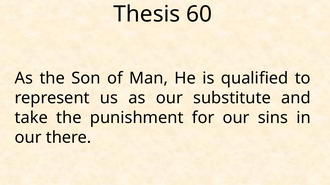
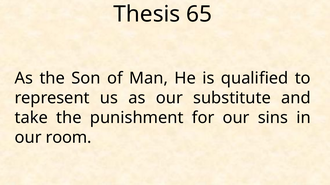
60: 60 -> 65 (199, 14)
there: there -> room (69, 138)
